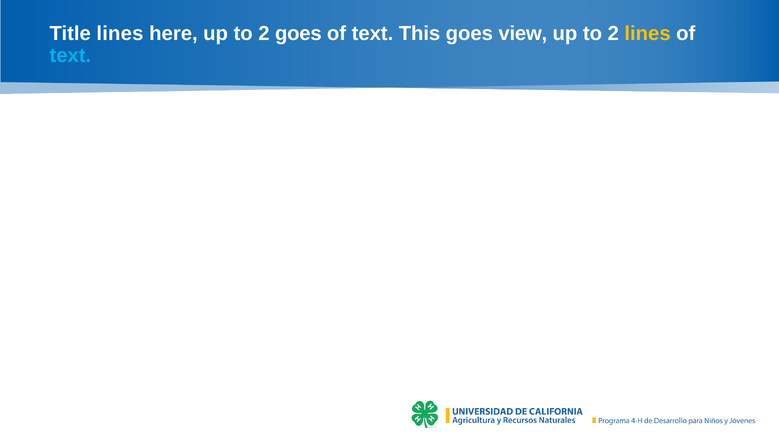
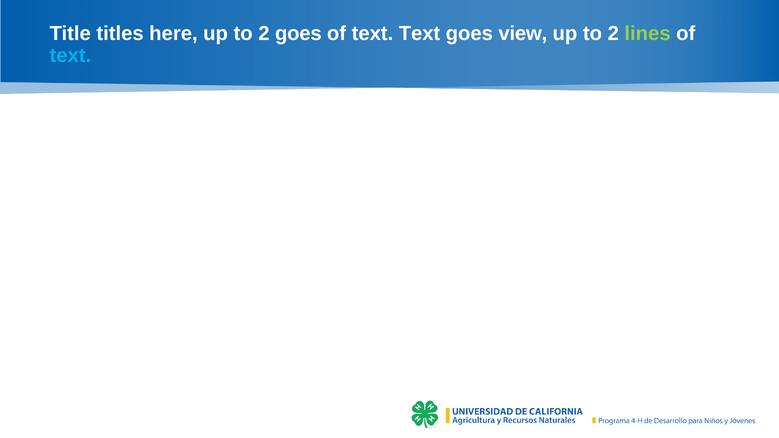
Title lines: lines -> titles (120, 34)
text This: This -> Text (420, 34)
lines colour: yellow -> light green (648, 34)
